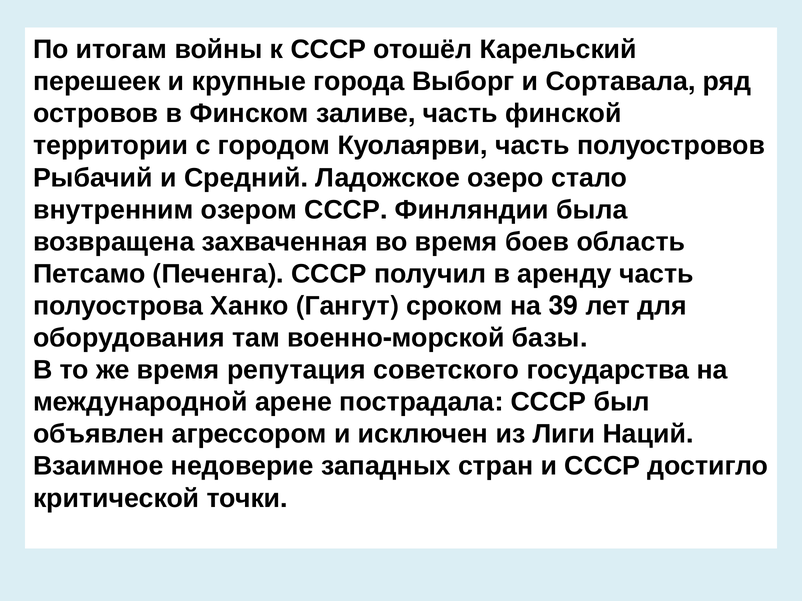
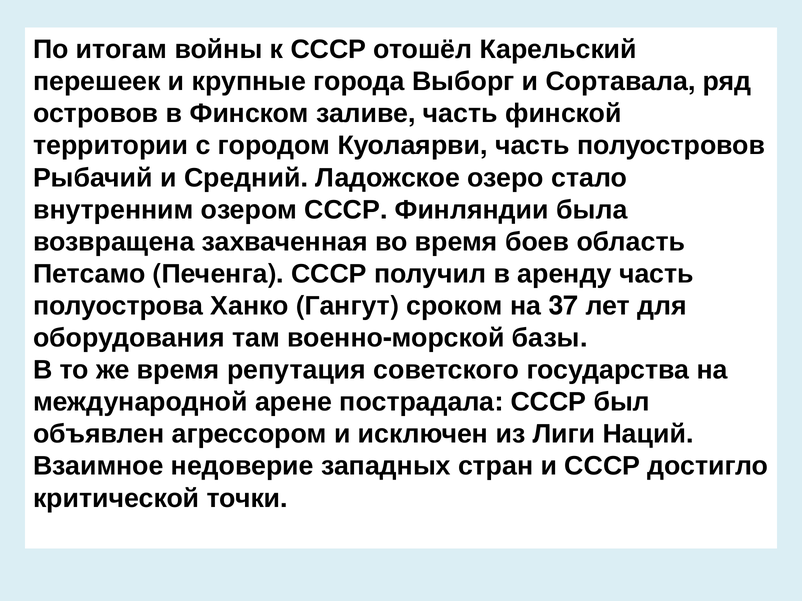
39: 39 -> 37 (563, 306)
